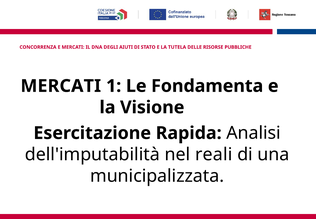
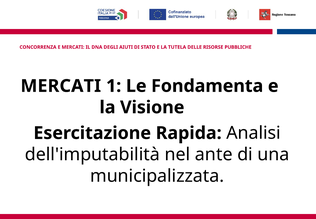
reali: reali -> ante (214, 154)
